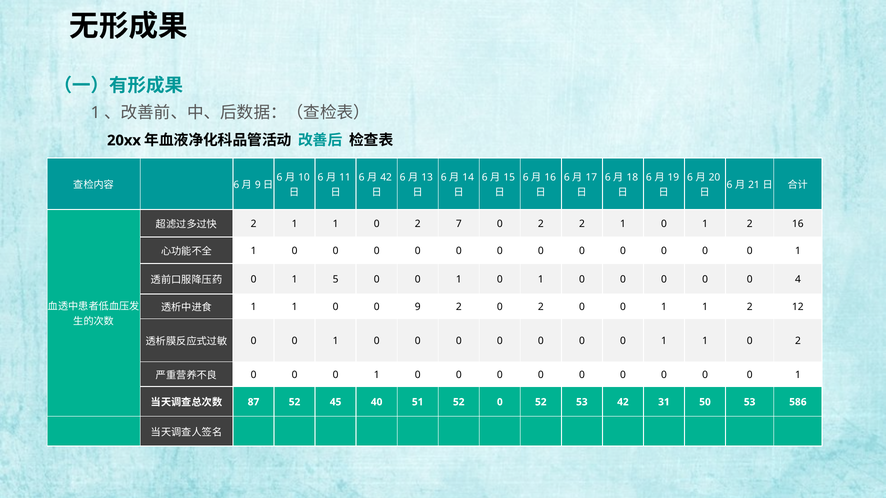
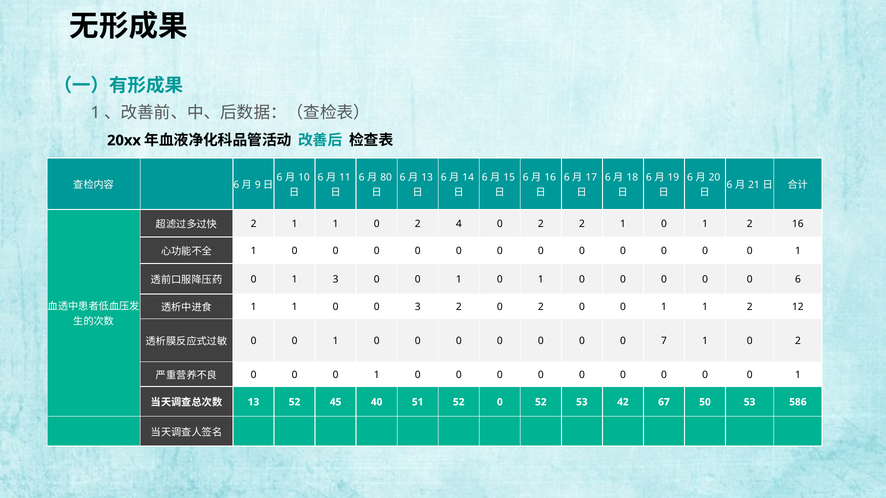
42: 42 -> 80 (386, 178)
7: 7 -> 4 (459, 224)
1 5: 5 -> 3 (336, 280)
0 4: 4 -> 6 (798, 280)
0 9: 9 -> 3 (418, 307)
1: 1 -> 7 (664, 341)
87: 87 -> 13 (253, 402)
31: 31 -> 67 (664, 402)
